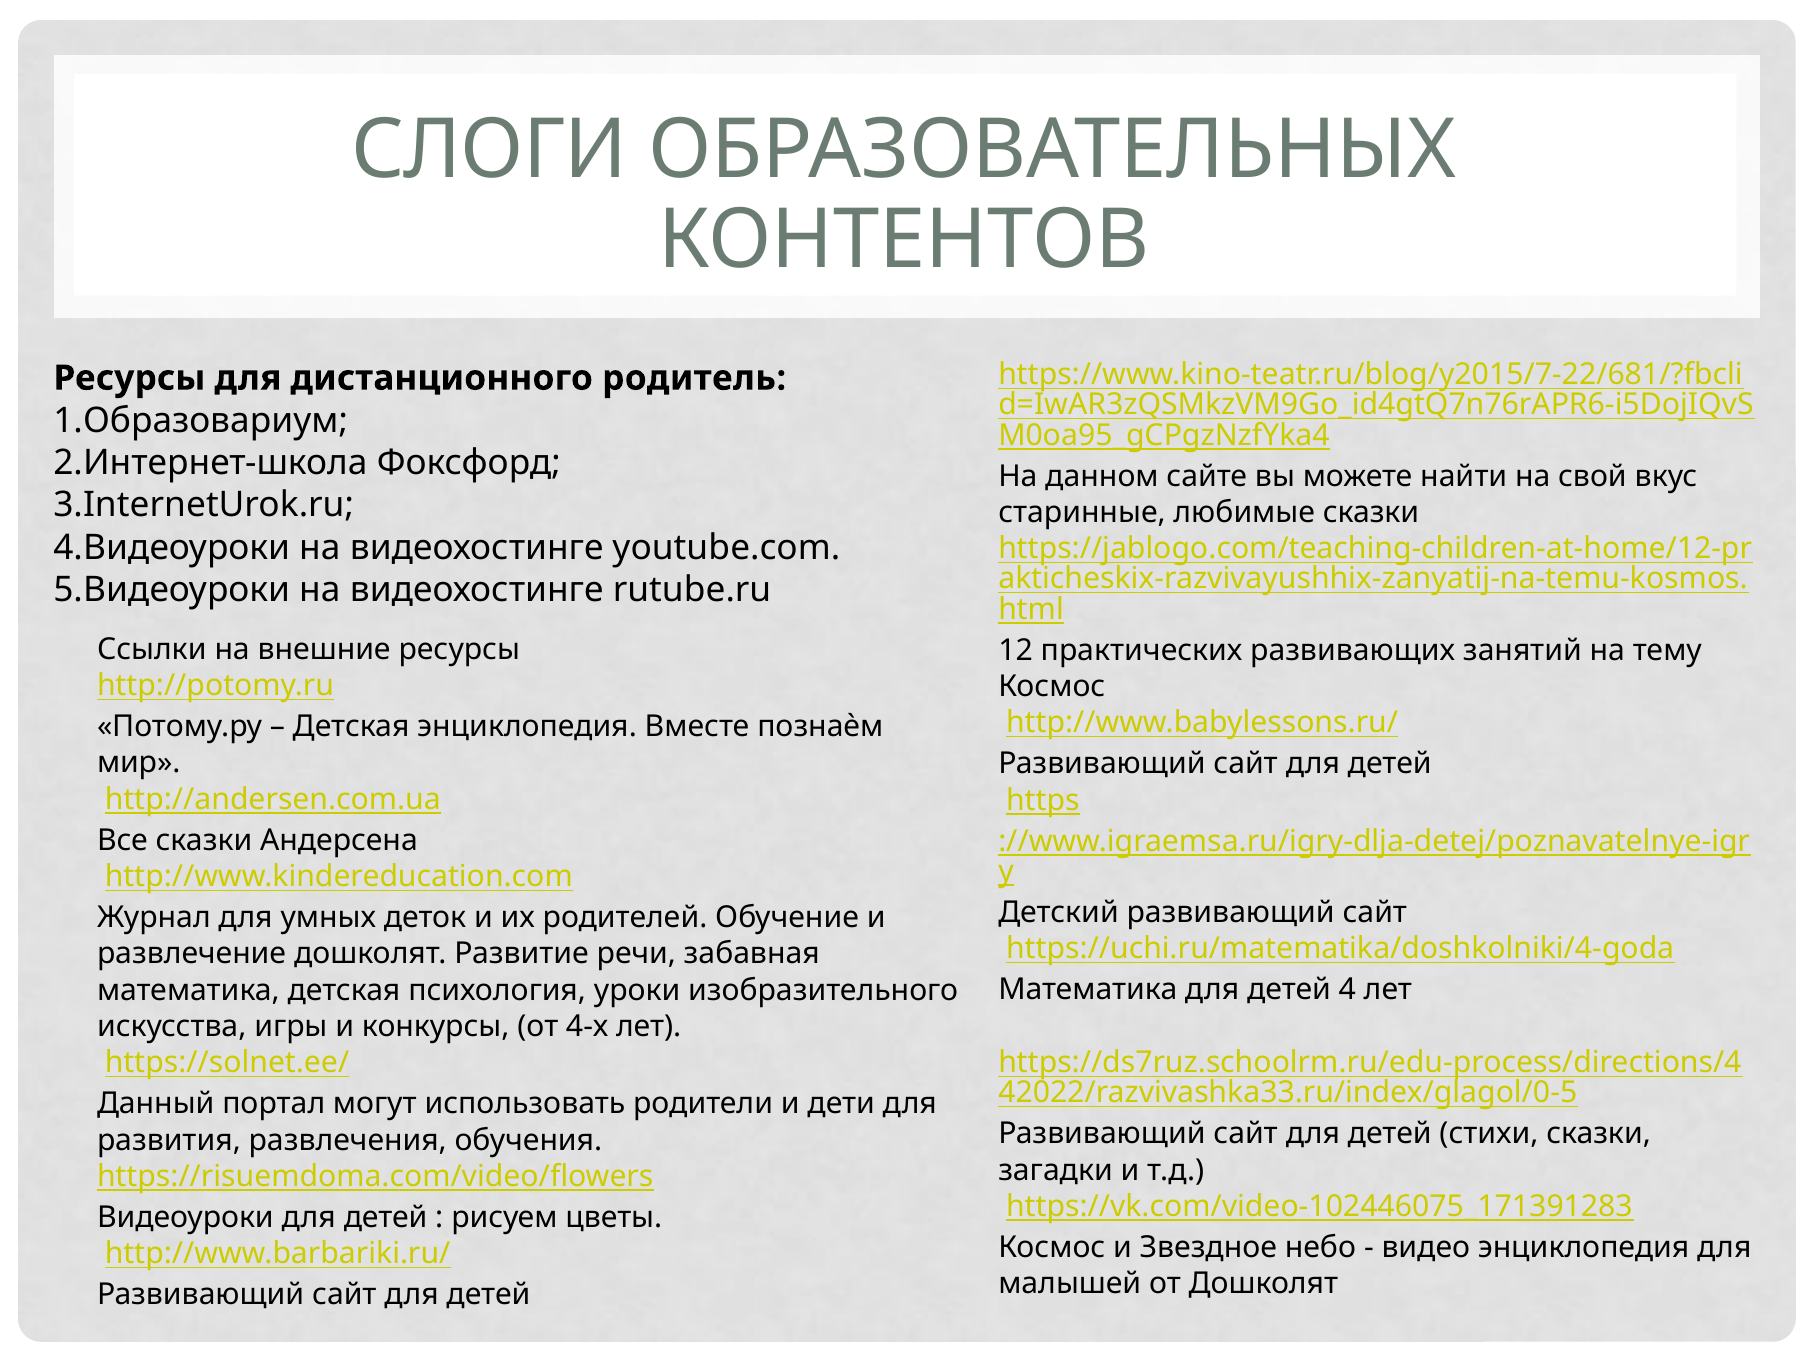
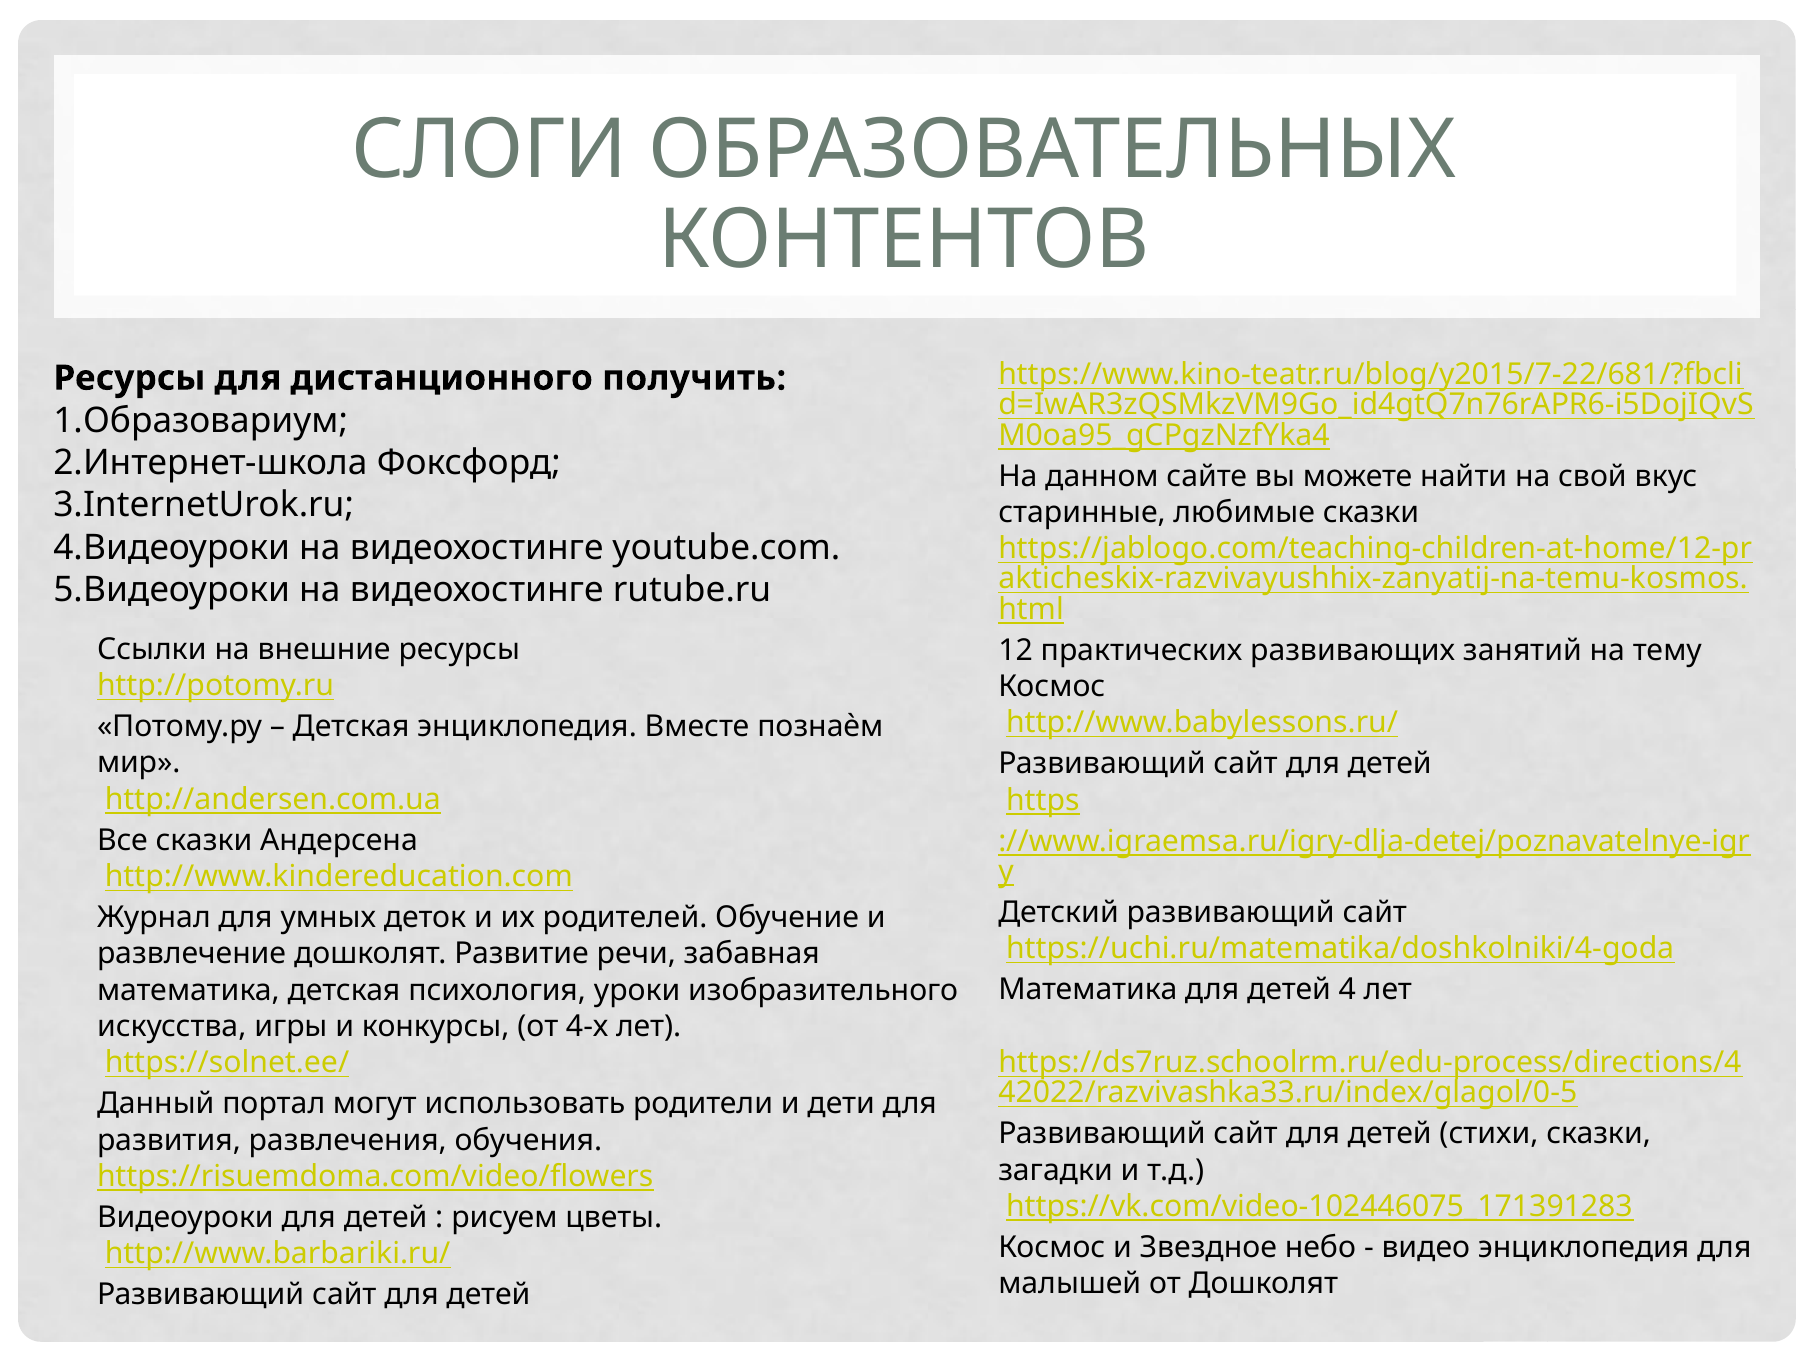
родитель: родитель -> получить (694, 378)
